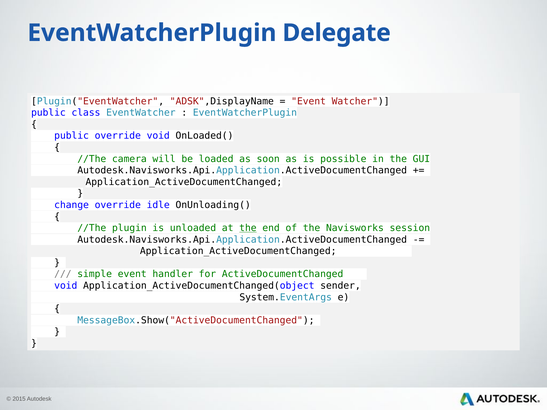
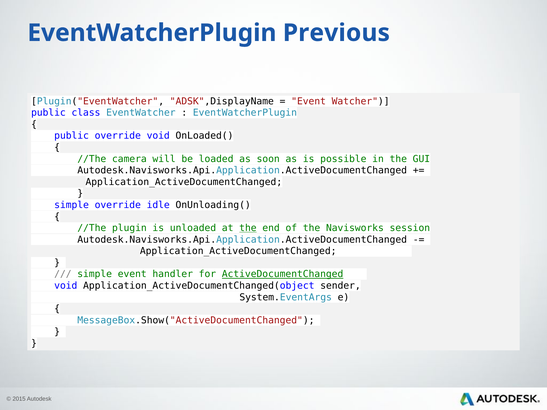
Delegate: Delegate -> Previous (336, 33)
change: change -> simple (72, 205)
ActiveDocumentChanged underline: none -> present (283, 274)
